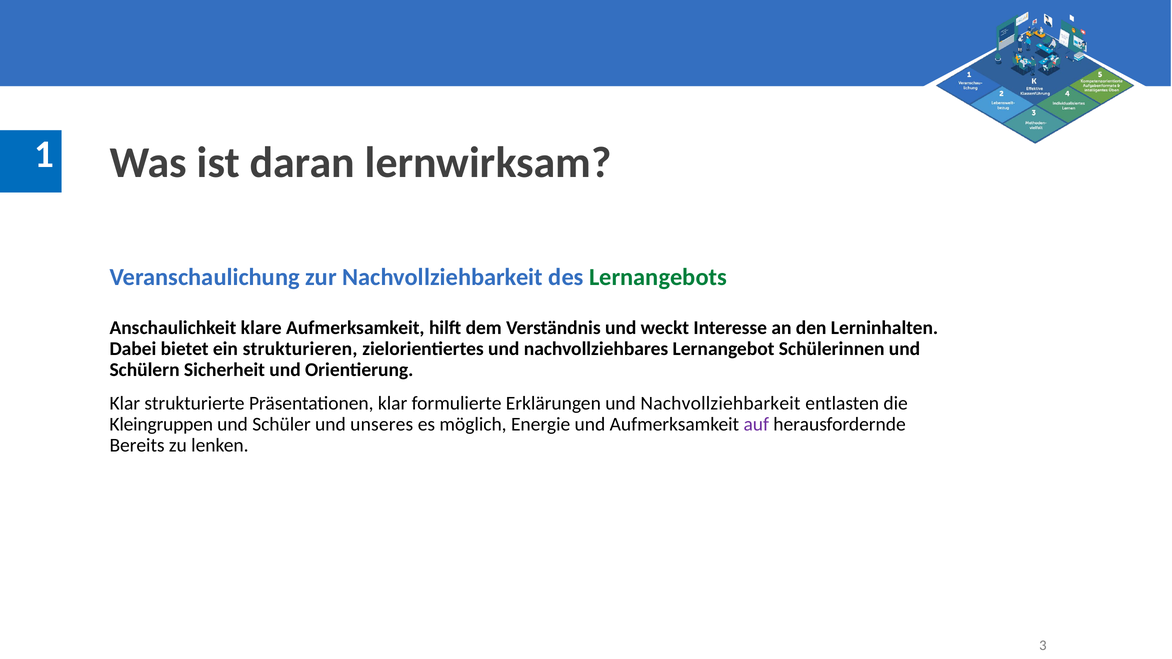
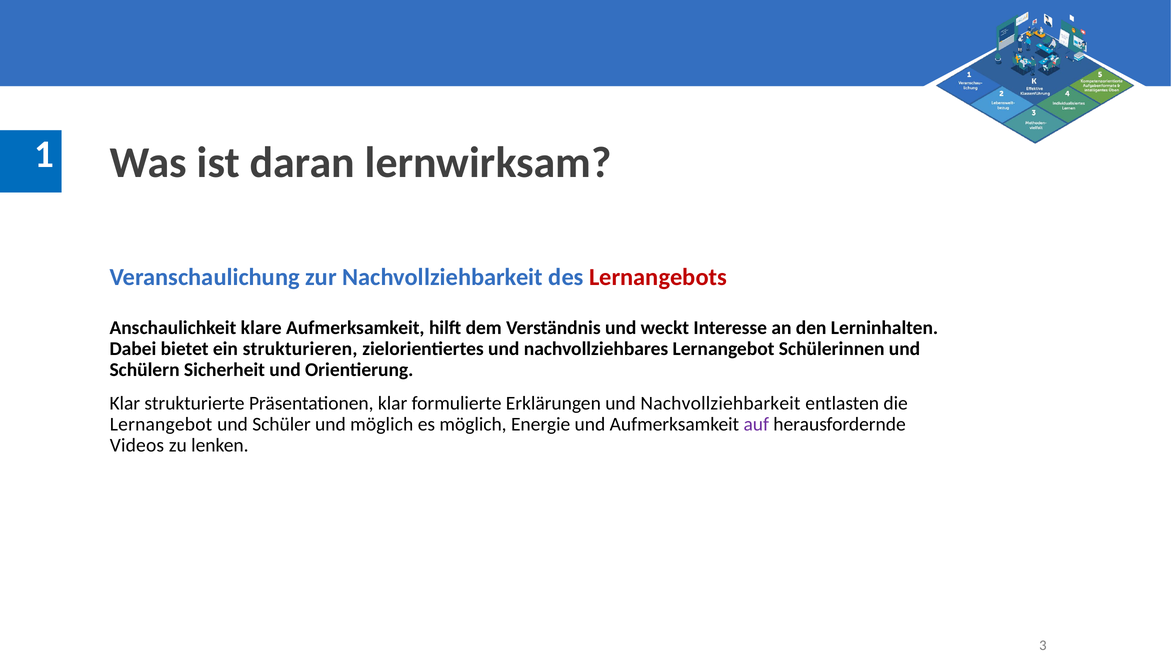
Lernangebots colour: green -> red (658, 277)
Kleingruppen: Kleingruppen -> Lernangebot (161, 425)
und unseres: unseres -> möglich (382, 425)
Bereits: Bereits -> Videos (137, 446)
